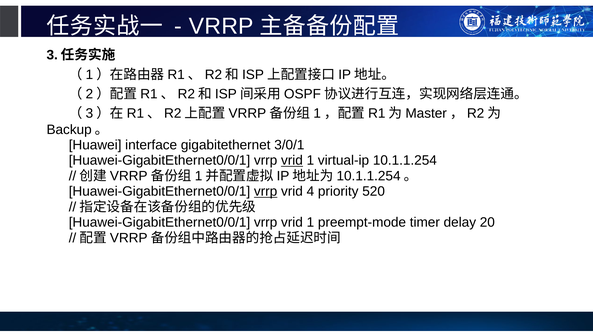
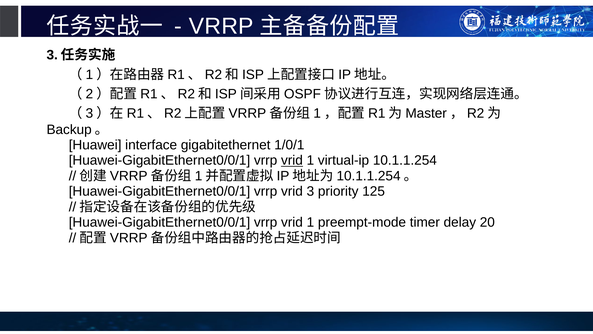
3/0/1: 3/0/1 -> 1/0/1 (289, 145)
vrrp underline: present -> none (266, 191)
4: 4 -> 3 (310, 191)
520: 520 -> 125 (374, 191)
